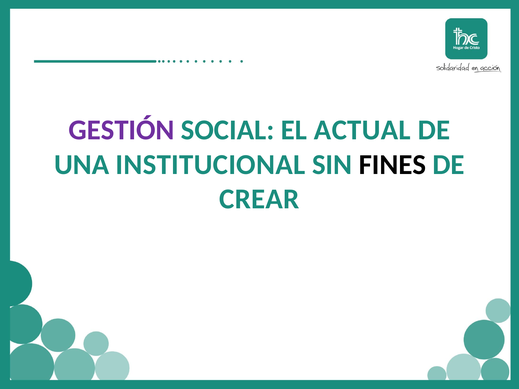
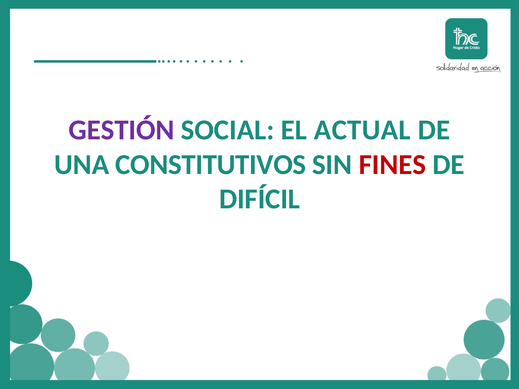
INSTITUCIONAL: INSTITUCIONAL -> CONSTITUTIVOS (211, 165)
FINES colour: black -> red (392, 165)
CREAR: CREAR -> DIFÍCIL (260, 199)
